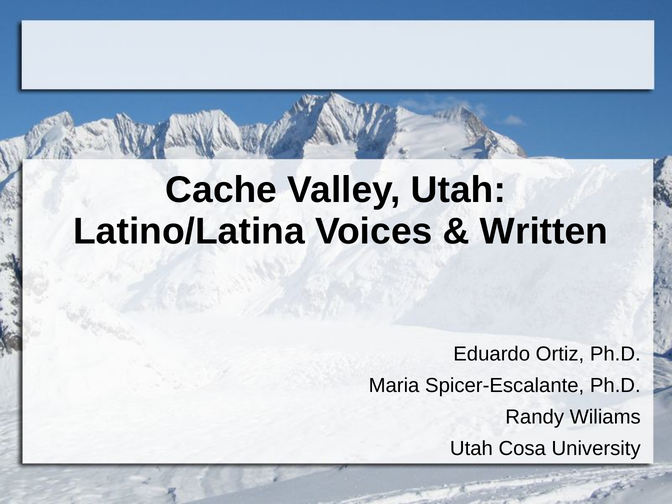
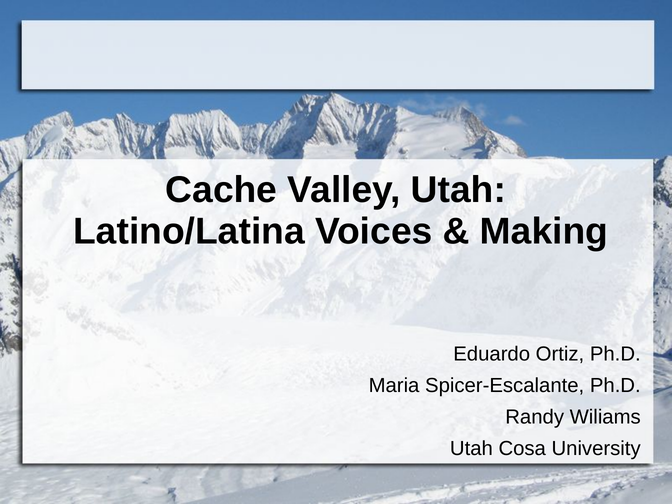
Written: Written -> Making (544, 231)
